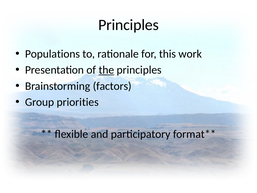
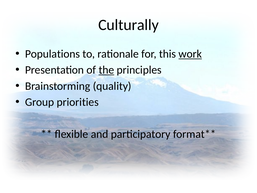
Principles: Principles -> Culturally (128, 25)
work underline: none -> present (190, 54)
factors: factors -> quality (112, 86)
